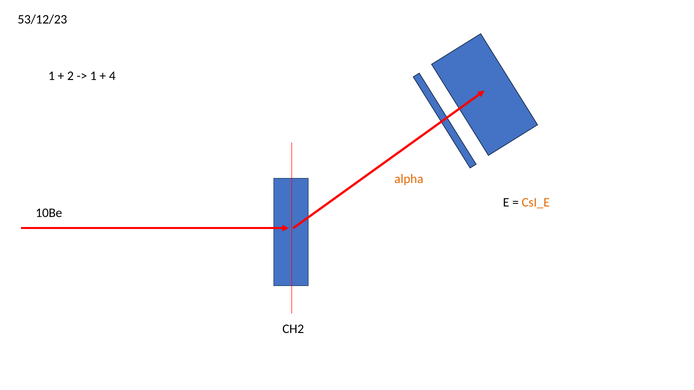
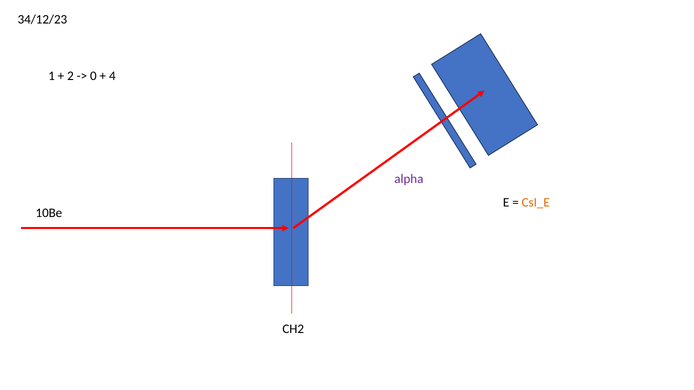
53/12/23: 53/12/23 -> 34/12/23 (42, 20)
1: 1 -> 0 (93, 76)
alpha colour: orange -> purple (409, 179)
